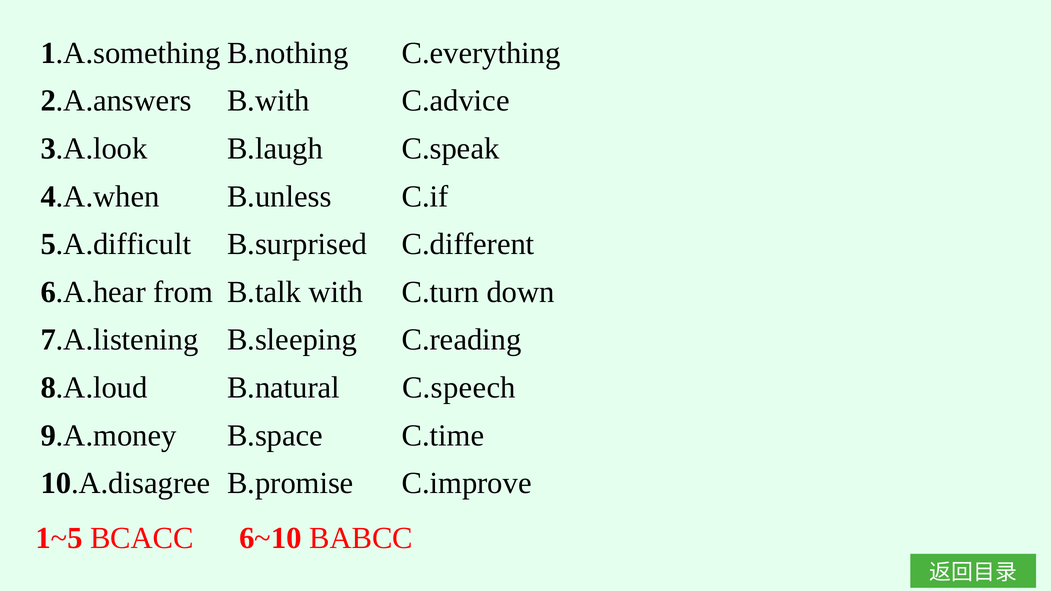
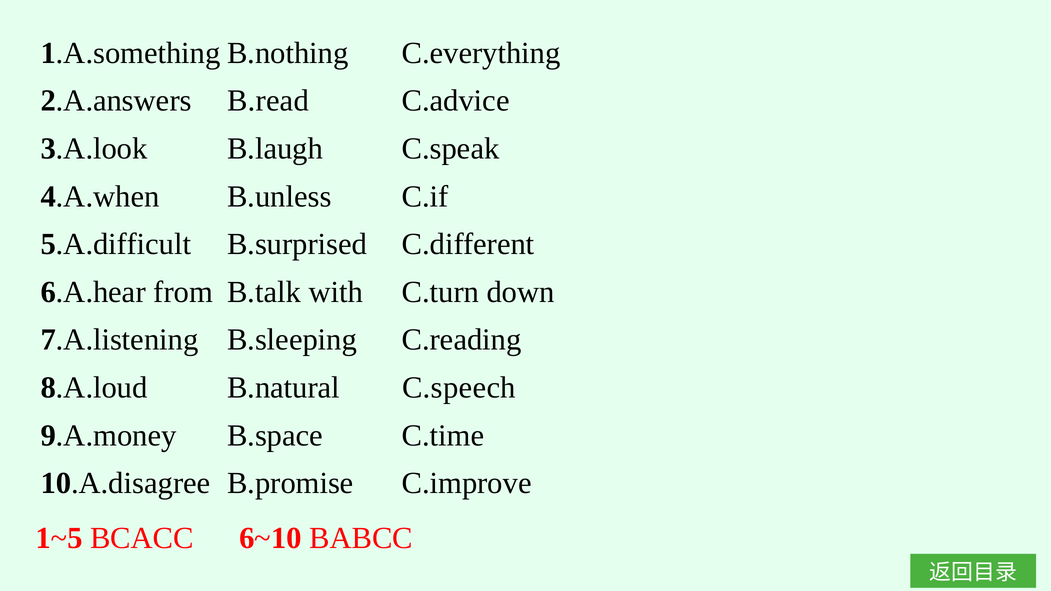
B.with: B.with -> B.read (268, 101)
